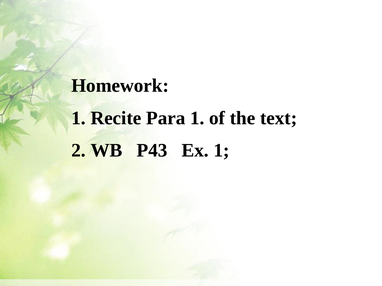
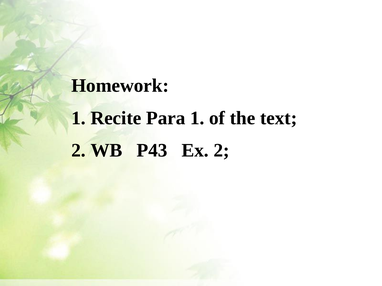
Ex 1: 1 -> 2 (222, 151)
